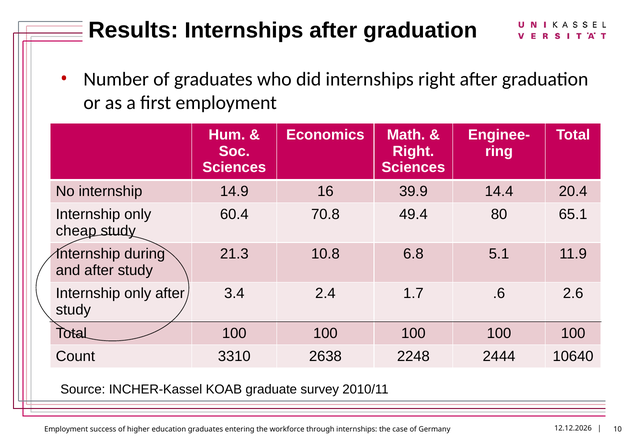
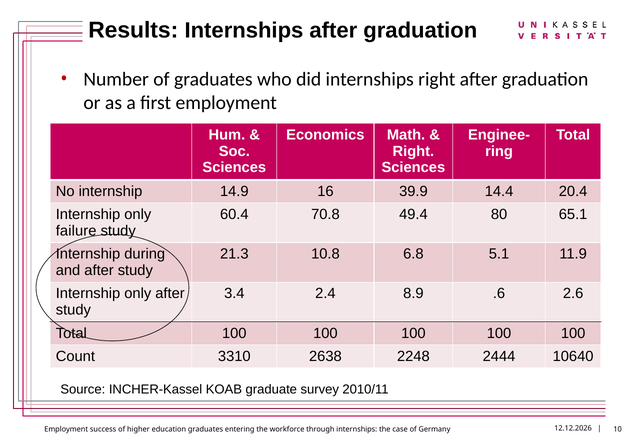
cheap: cheap -> failure (76, 231)
1.7: 1.7 -> 8.9 (413, 294)
